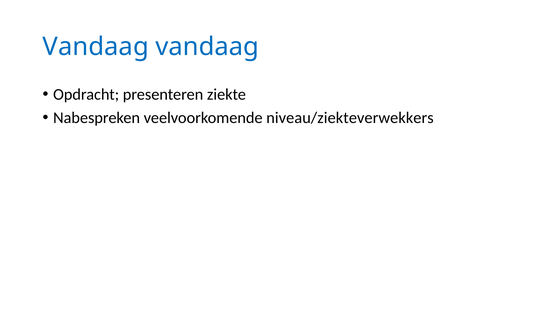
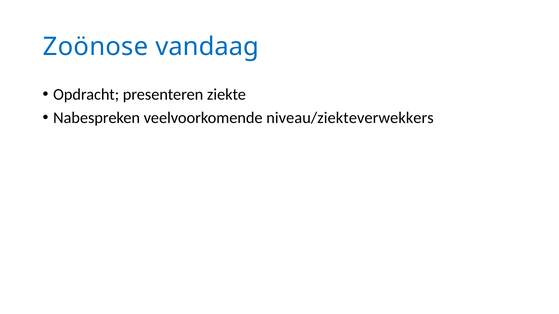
Vandaag: Vandaag -> Zoönose (96, 47)
